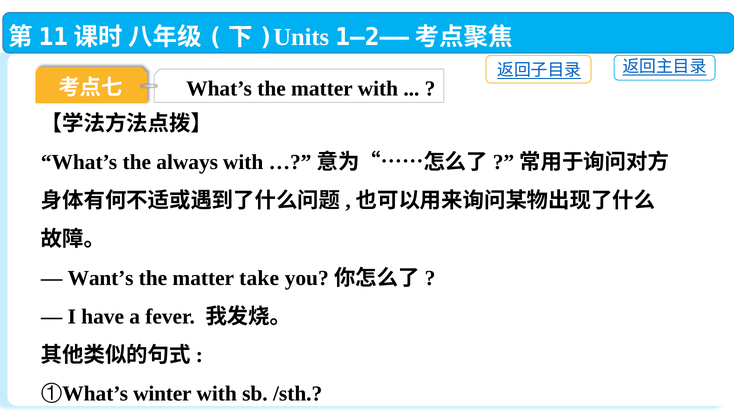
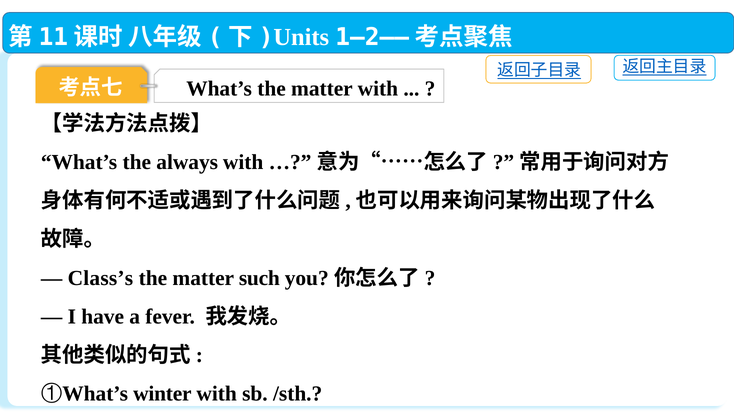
Want’s: Want’s -> Class’s (100, 278)
take: take -> such (259, 278)
